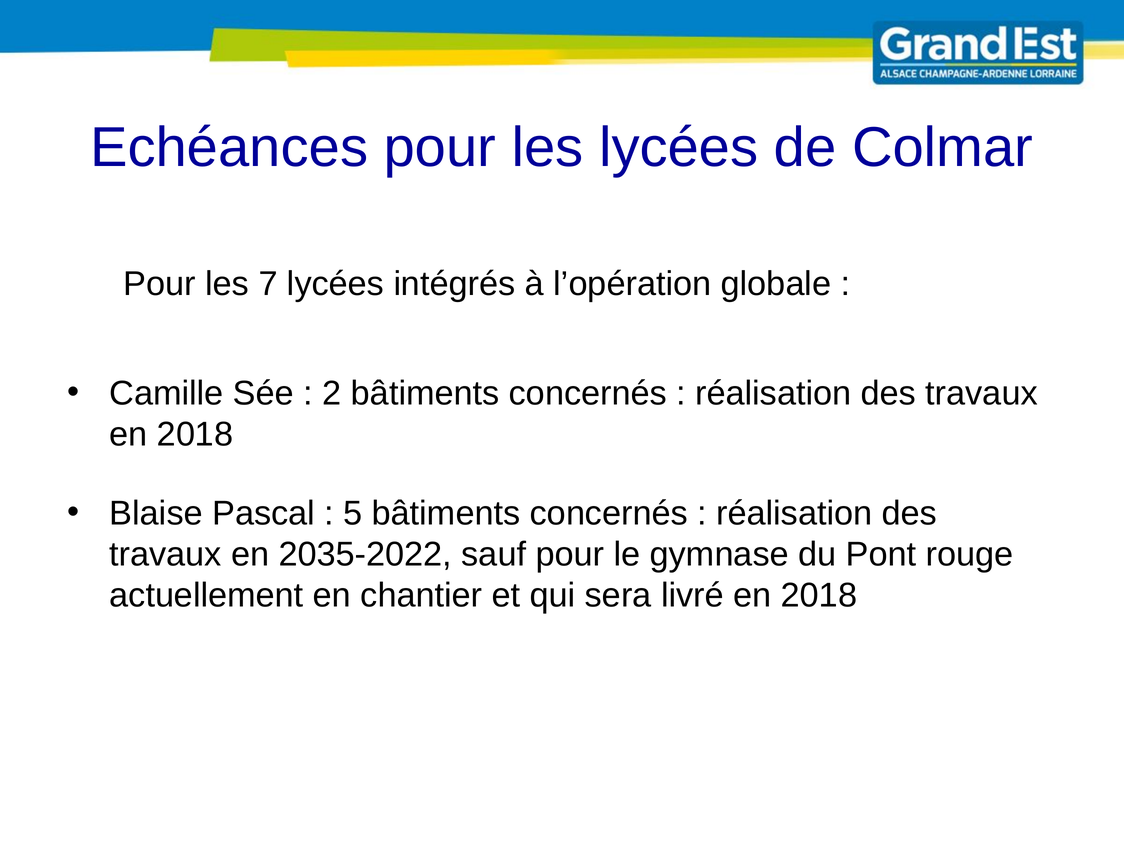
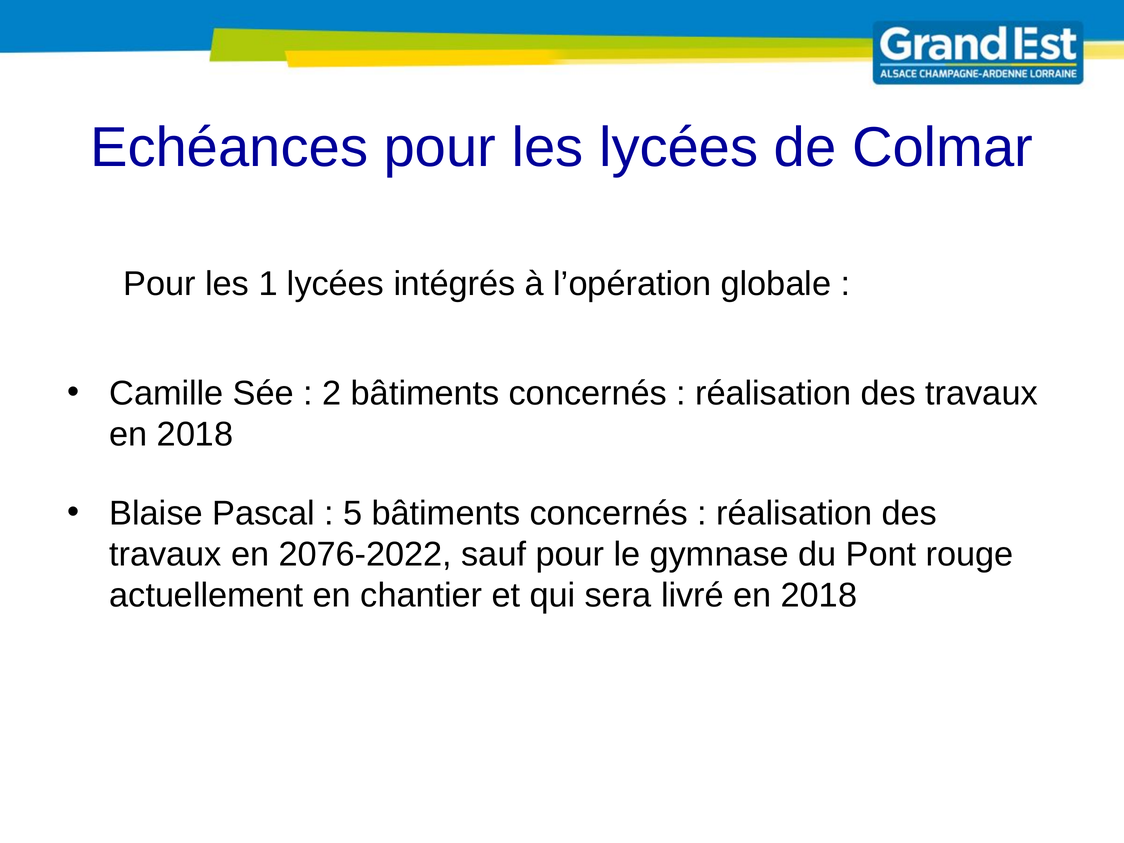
7: 7 -> 1 (268, 284)
2035-2022: 2035-2022 -> 2076-2022 (365, 554)
